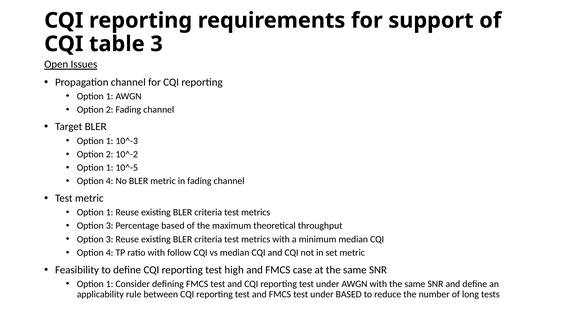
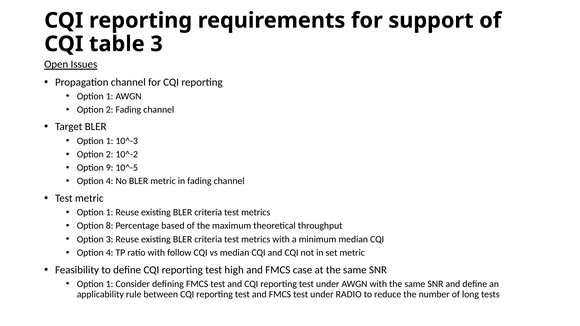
1: 1 -> 9 (110, 168)
3: 3 -> 8 (110, 226)
under BASED: BASED -> RADIO (349, 295)
